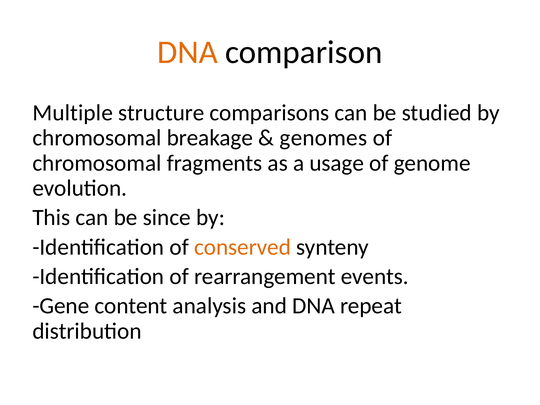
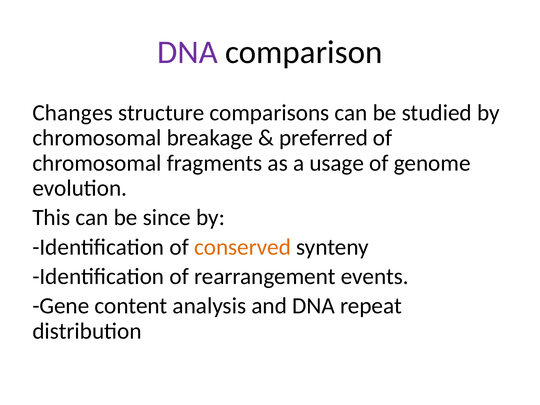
DNA colour: orange -> purple (187, 52)
Multiple: Multiple -> Changes (73, 113)
genomes: genomes -> preferred (324, 138)
